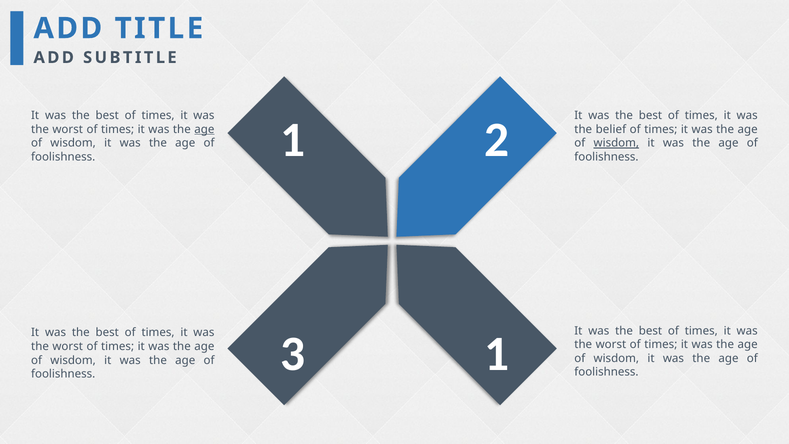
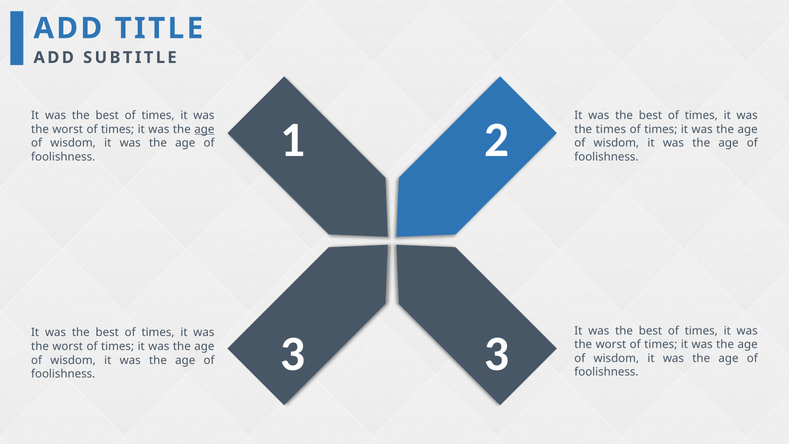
the belief: belief -> times (611, 129)
wisdom underline: present -> none (616, 143)
3 1: 1 -> 3 (497, 354)
